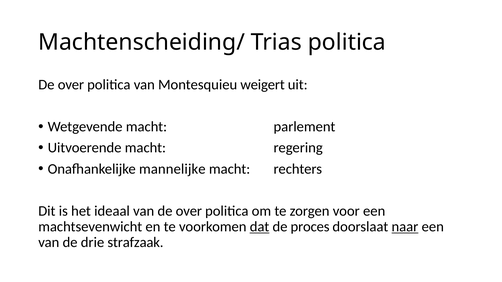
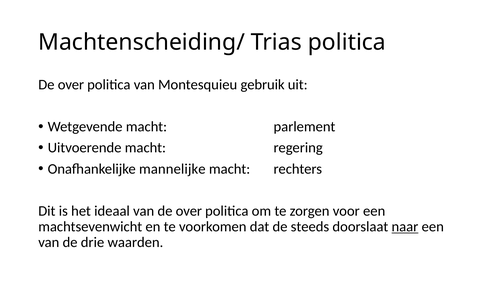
weigert: weigert -> gebruik (263, 85)
dat underline: present -> none (260, 227)
proces: proces -> steeds (310, 227)
strafzaak: strafzaak -> waarden (135, 243)
